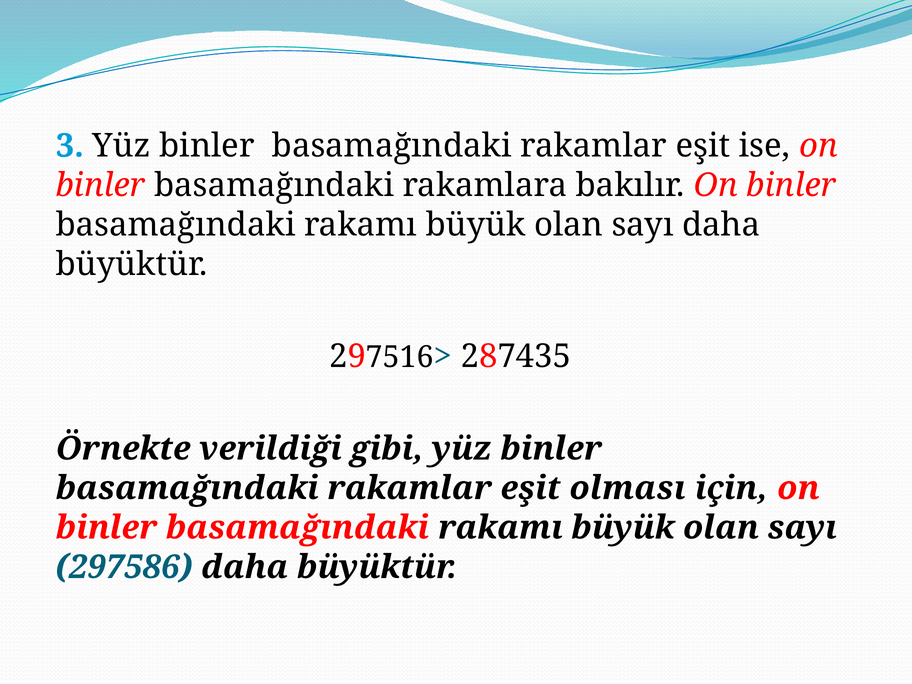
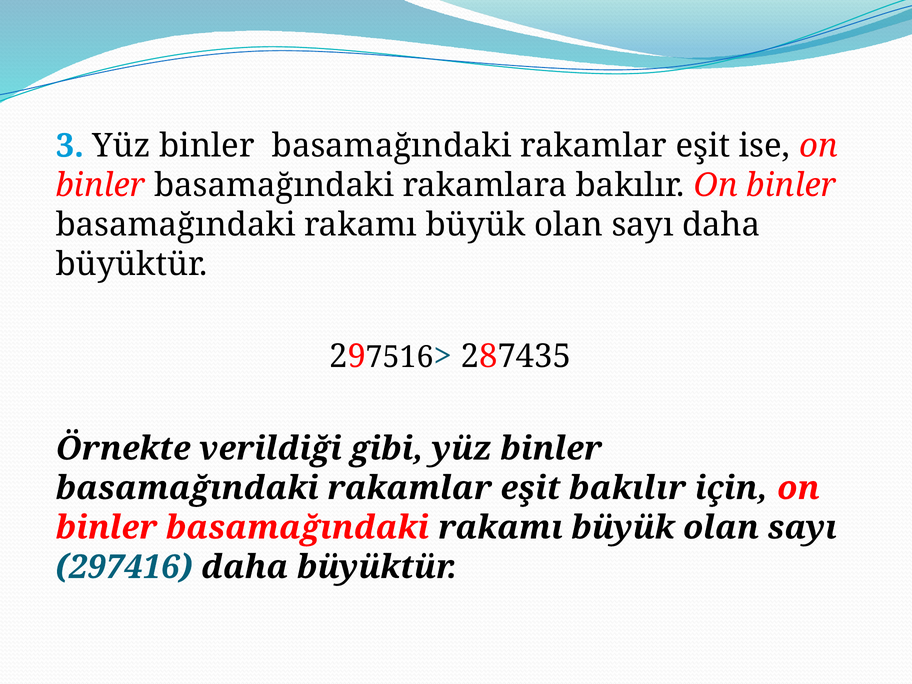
eşit olması: olması -> bakılır (627, 488)
297586: 297586 -> 297416 (124, 567)
